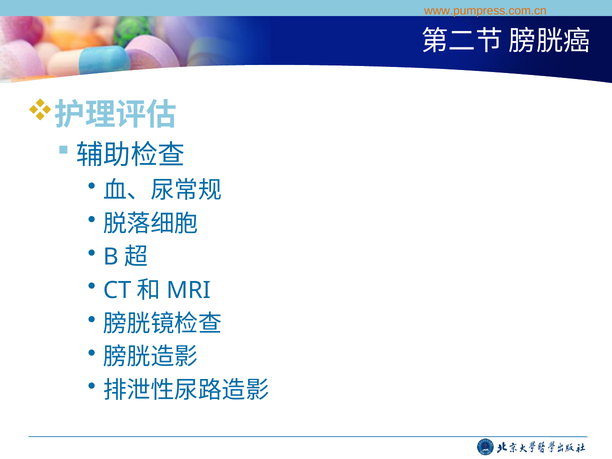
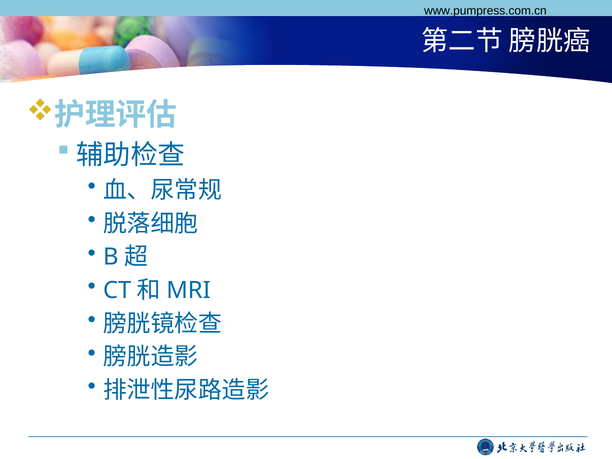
www.pumpress.com.cn colour: orange -> black (485, 11)
